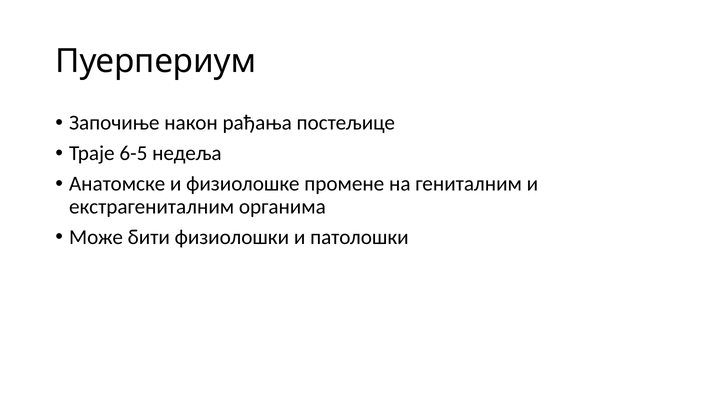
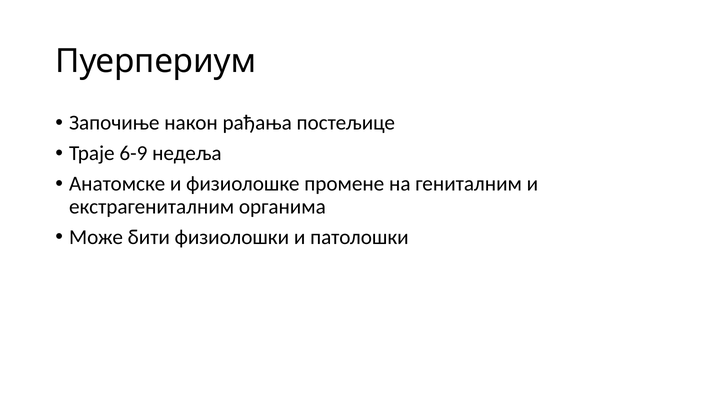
6-5: 6-5 -> 6-9 (133, 153)
